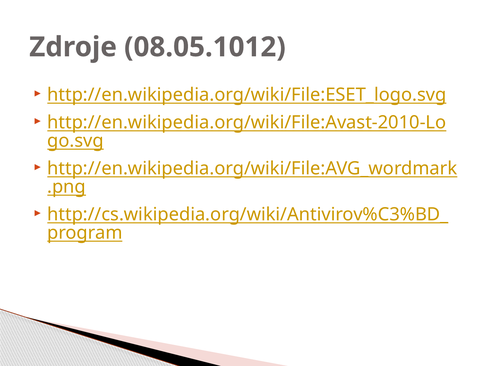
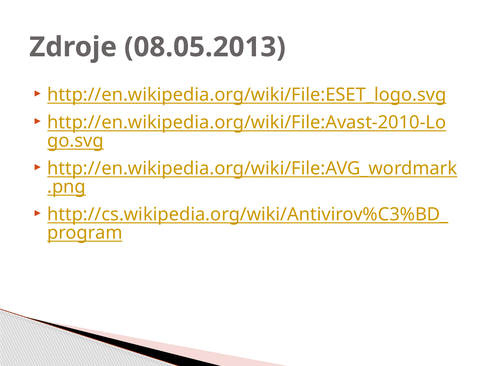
08.05.1012: 08.05.1012 -> 08.05.2013 (205, 47)
